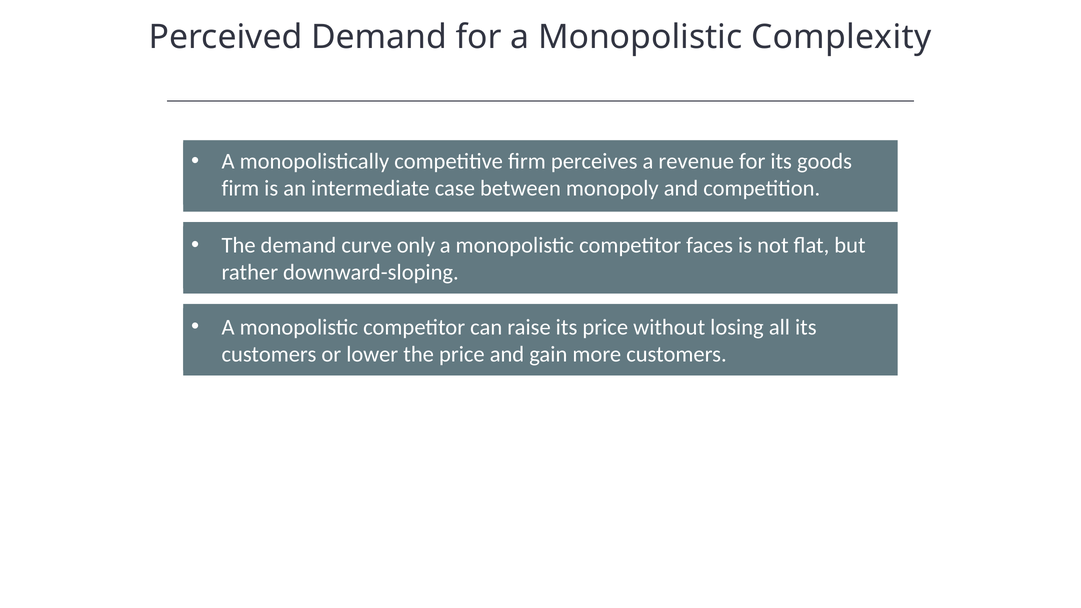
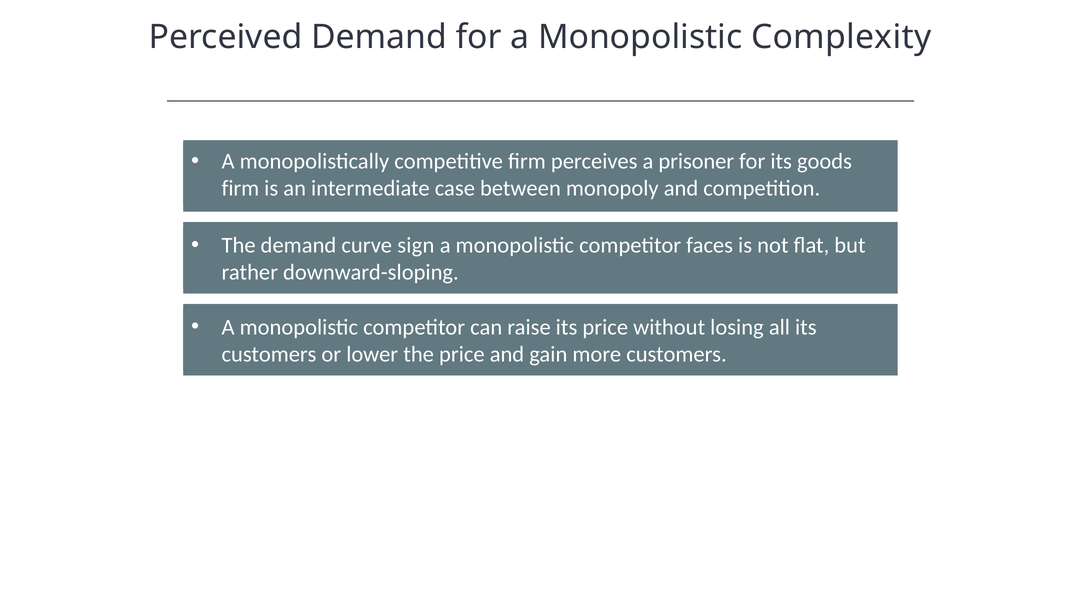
revenue: revenue -> prisoner (696, 162)
only: only -> sign (416, 245)
